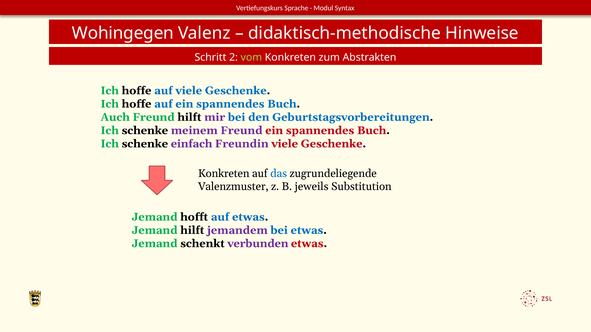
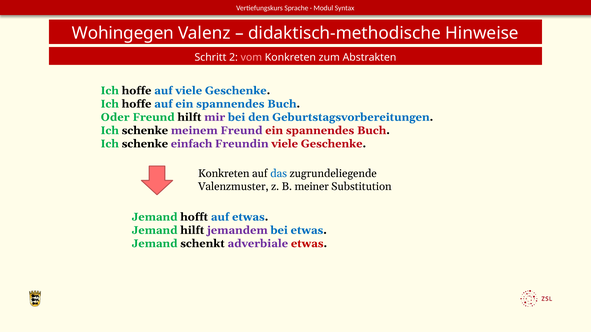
vom colour: light green -> pink (251, 58)
Auch: Auch -> Oder (115, 117)
jeweils: jeweils -> meiner (312, 187)
verbunden: verbunden -> adverbiale (258, 244)
